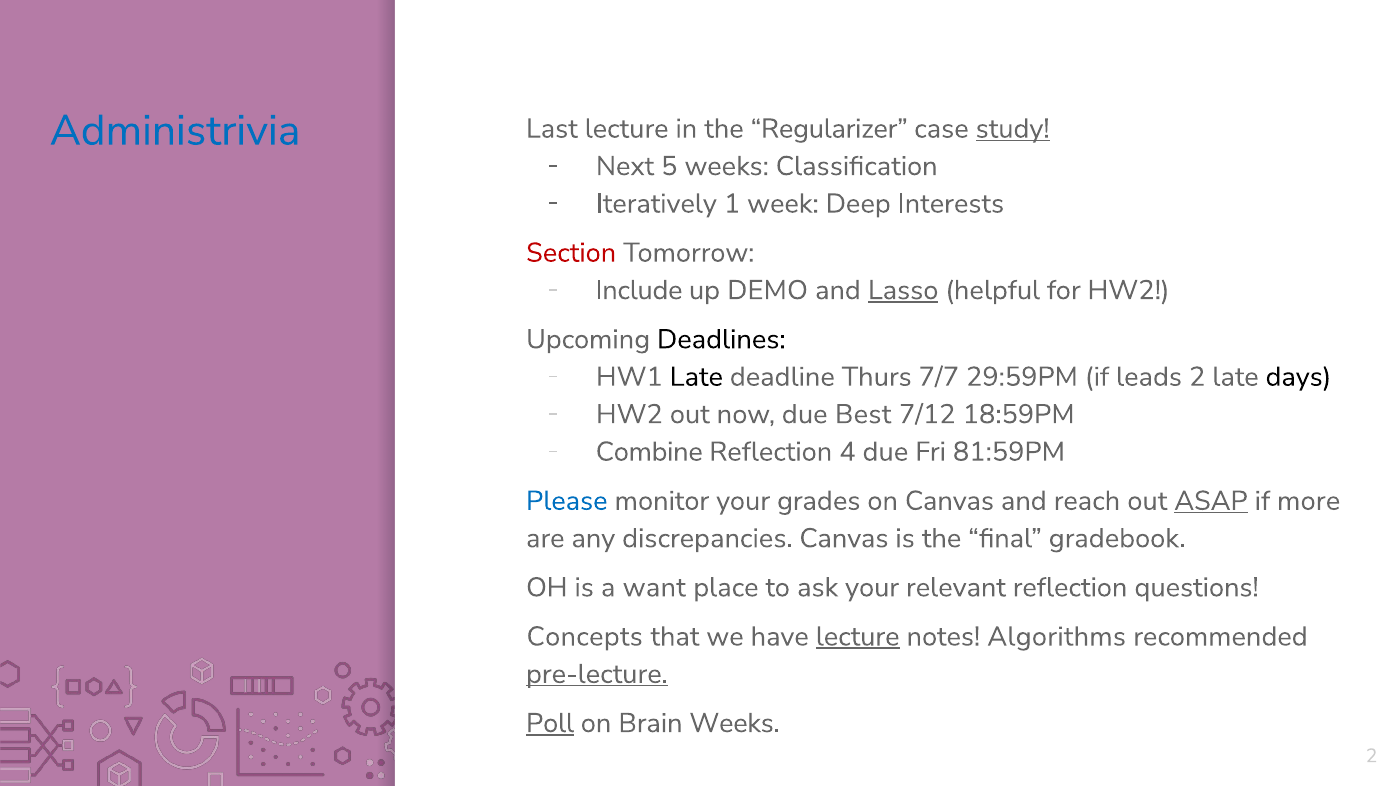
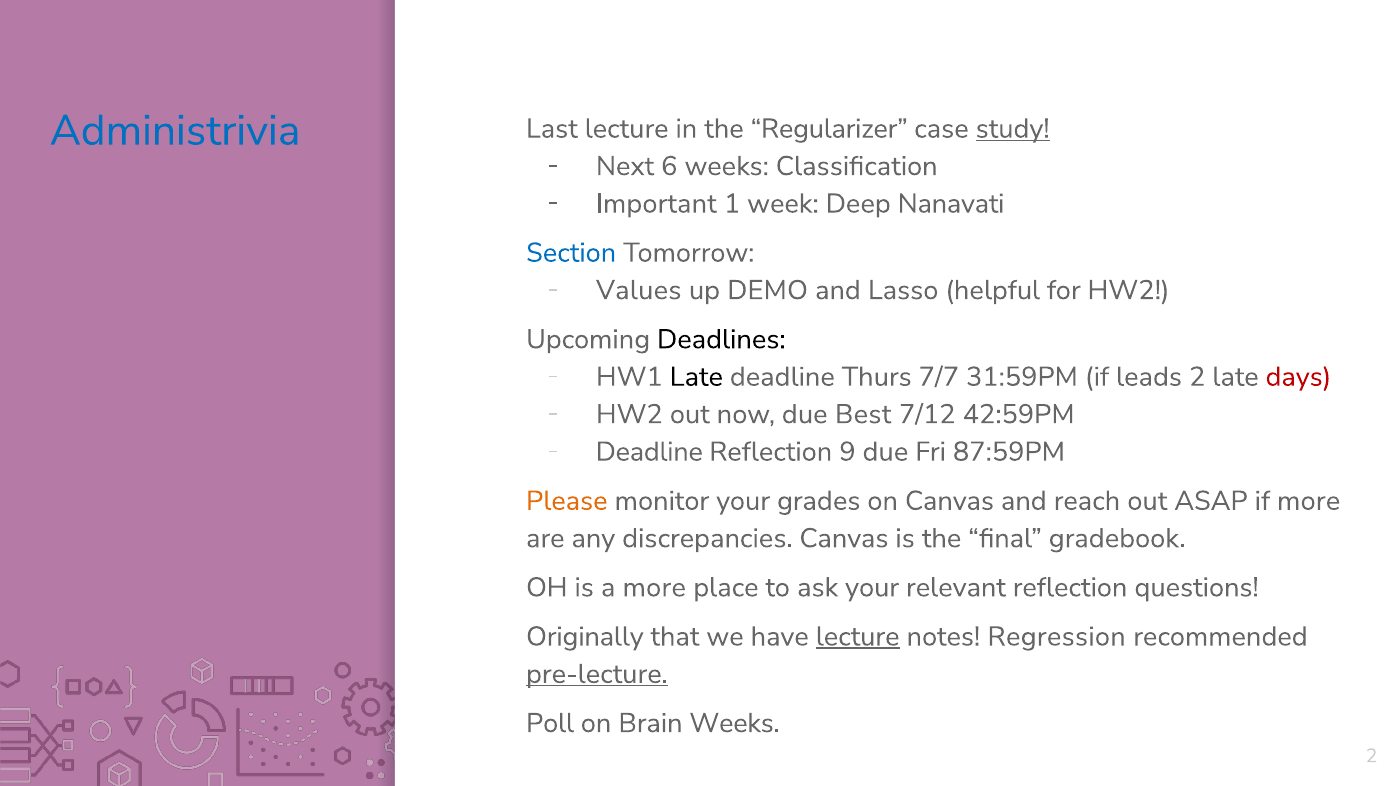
5: 5 -> 6 (669, 166)
Iteratively: Iteratively -> Important (656, 204)
Interests: Interests -> Nanavati (951, 204)
Section colour: red -> blue (571, 253)
Include: Include -> Values (639, 290)
Lasso underline: present -> none (903, 290)
29:59PM: 29:59PM -> 31:59PM (1022, 377)
days colour: black -> red (1298, 377)
18:59PM: 18:59PM -> 42:59PM (1019, 414)
Combine: Combine -> Deadline (649, 452)
4: 4 -> 9 (847, 452)
81:59PM: 81:59PM -> 87:59PM (1009, 452)
Please colour: blue -> orange (567, 501)
ASAP underline: present -> none (1211, 501)
a want: want -> more (654, 587)
Concepts: Concepts -> Originally (585, 636)
Algorithms: Algorithms -> Regression (1057, 636)
Poll underline: present -> none (550, 723)
